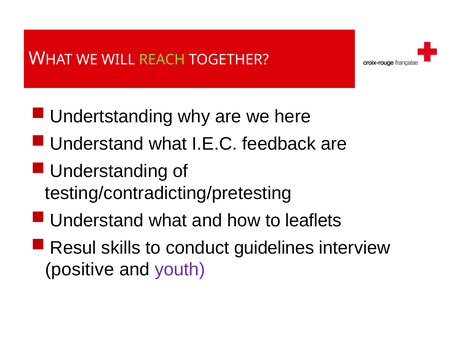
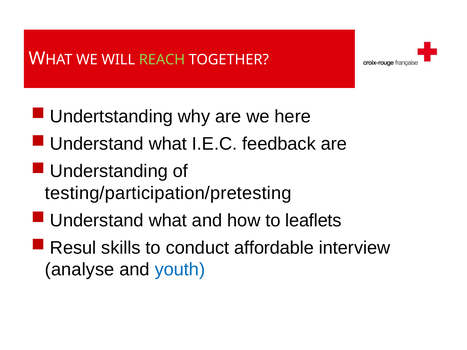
testing/contradicting/pretesting: testing/contradicting/pretesting -> testing/participation/pretesting (168, 193)
guidelines: guidelines -> affordable (274, 248)
positive: positive -> analyse (80, 270)
youth colour: purple -> blue (180, 270)
